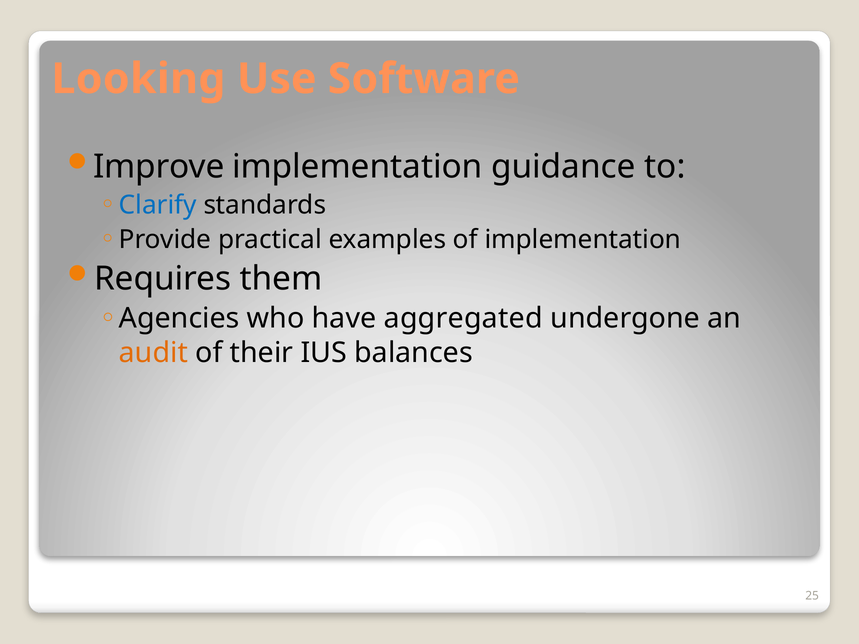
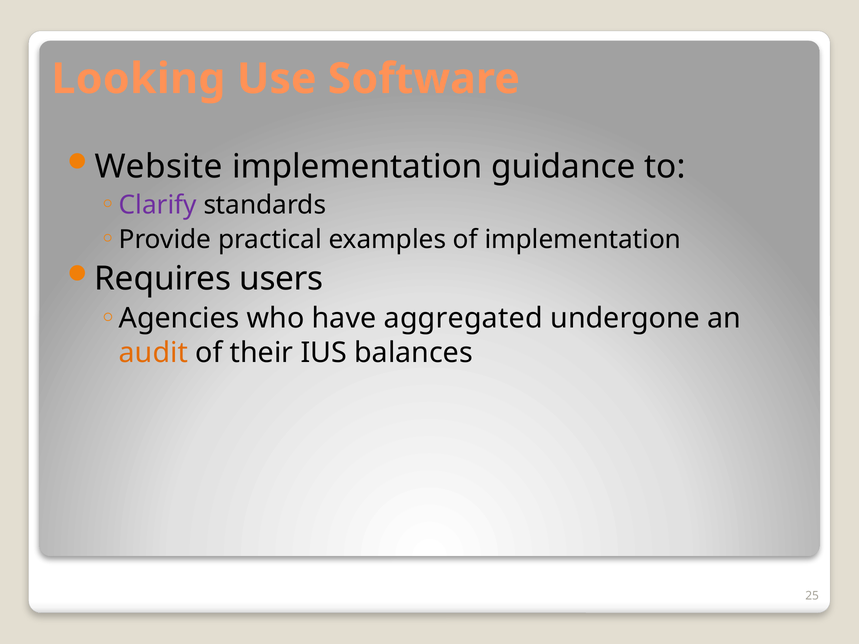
Improve: Improve -> Website (159, 167)
Clarify colour: blue -> purple (158, 205)
them: them -> users (281, 279)
